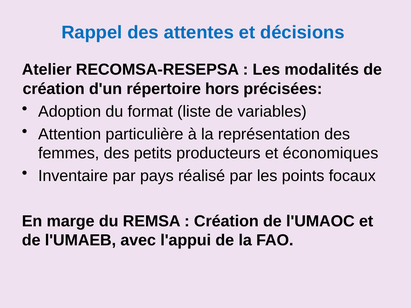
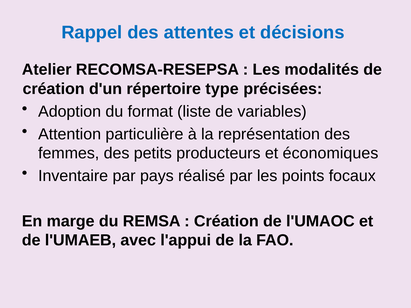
hors: hors -> type (222, 89)
